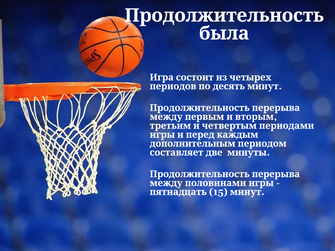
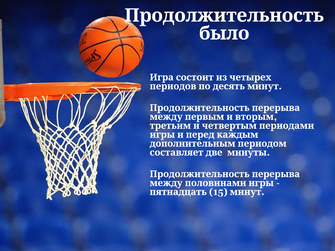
была: была -> было (224, 33)
